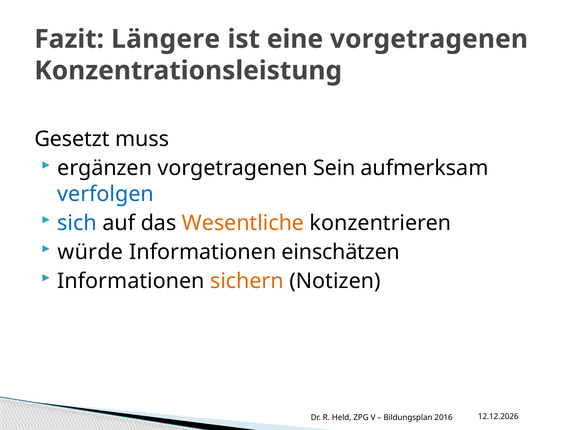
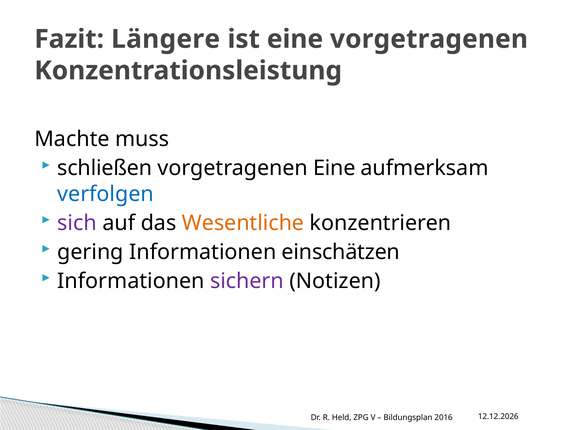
Gesetzt: Gesetzt -> Machte (72, 139)
ergänzen: ergänzen -> schließen (105, 168)
vorgetragenen Sein: Sein -> Eine (334, 168)
sich colour: blue -> purple (77, 223)
würde: würde -> gering (90, 252)
sichern colour: orange -> purple (247, 281)
